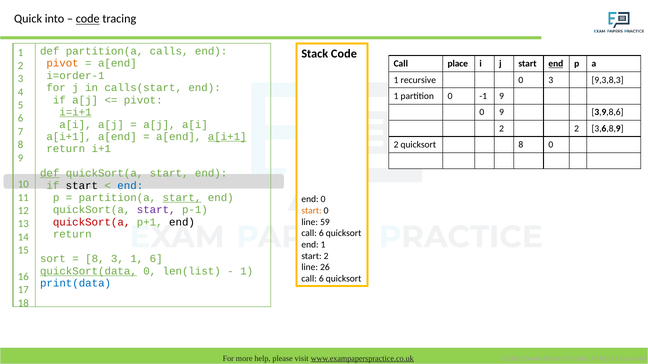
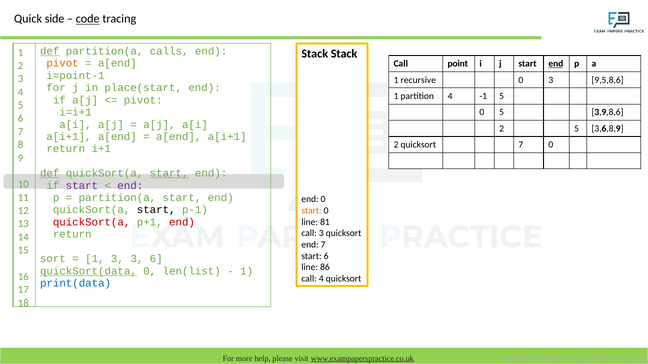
into: into -> side (55, 19)
def underline: none -> present (50, 51)
Stack Code: Code -> Stack (344, 54)
place: place -> point (458, 64)
i=order-1: i=order-1 -> i=point-1 (75, 76)
9,3,8,3: 9,3,8,3 -> 9,5,8,6 (608, 80)
calls(start: calls(start -> place(start (143, 88)
partition 0: 0 -> 4 (450, 96)
-1 9: 9 -> 5 (502, 96)
i=i+1 underline: present -> none (76, 112)
0 9: 9 -> 5 (502, 113)
2 2: 2 -> 5 (577, 129)
a[i+1 underline: present -> none (227, 137)
quicksort 8: 8 -> 7 (521, 145)
start underline: none -> present (169, 174)
start colour: black -> purple (82, 186)
end colour: blue -> purple (130, 186)
start underline: present -> none (182, 198)
start colour: purple -> black (156, 210)
end colour: black -> red (182, 222)
59: 59 -> 81 (325, 222)
6: 6 -> 3 (321, 234)
end 1: 1 -> 7 (323, 245)
start 2: 2 -> 6 (326, 256)
8: 8 -> 1 (95, 259)
3 1: 1 -> 3 (137, 259)
26: 26 -> 86 (325, 268)
6: 6 -> 4 (321, 279)
